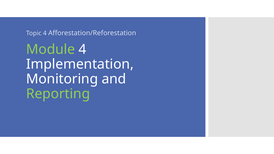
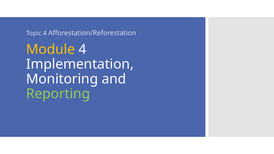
Module colour: light green -> yellow (51, 49)
